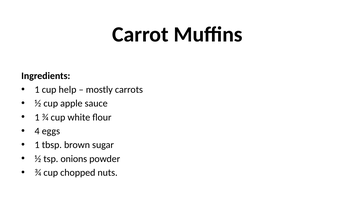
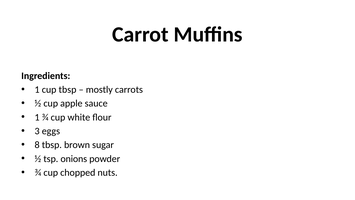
cup help: help -> tbsp (68, 89)
4: 4 -> 3 (37, 131)
1: 1 -> 8 (37, 145)
